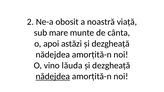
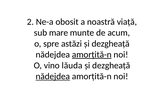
cânta: cânta -> acum (119, 33)
apoi: apoi -> spre (51, 44)
amorțită-n underline: none -> present (92, 55)
